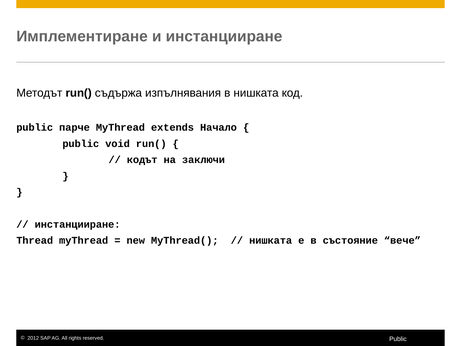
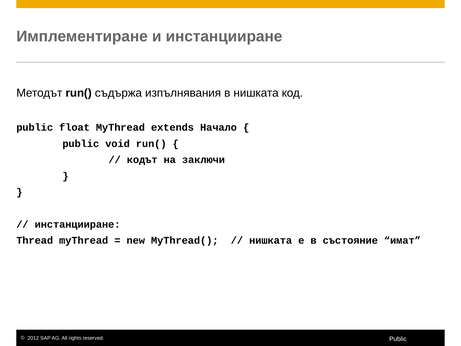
парче: парче -> float (74, 127)
вече: вече -> имат (402, 240)
